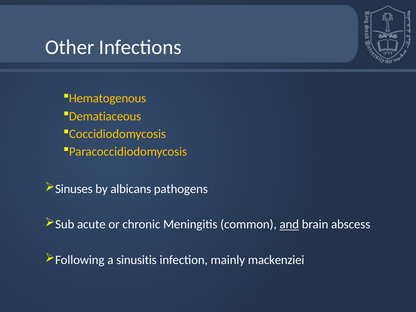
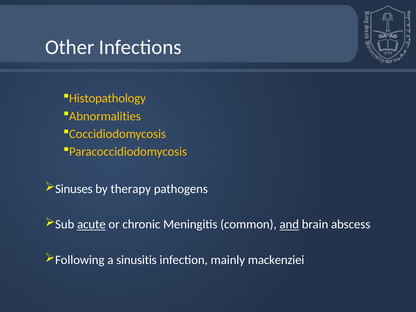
Hematogenous: Hematogenous -> Histopathology (107, 98)
Dematiaceous: Dematiaceous -> Abnormalities (105, 116)
albicans: albicans -> therapy (131, 189)
acute underline: none -> present (91, 224)
